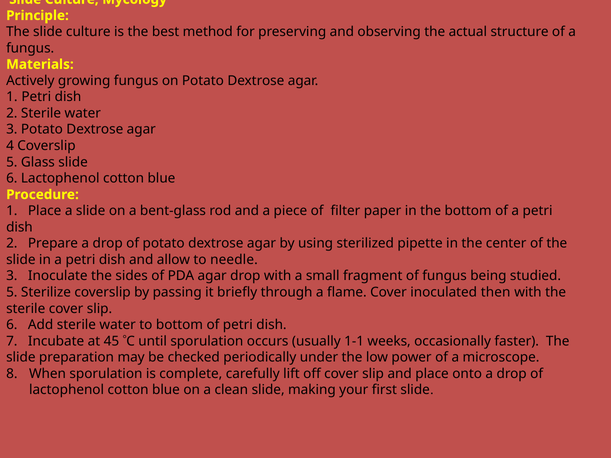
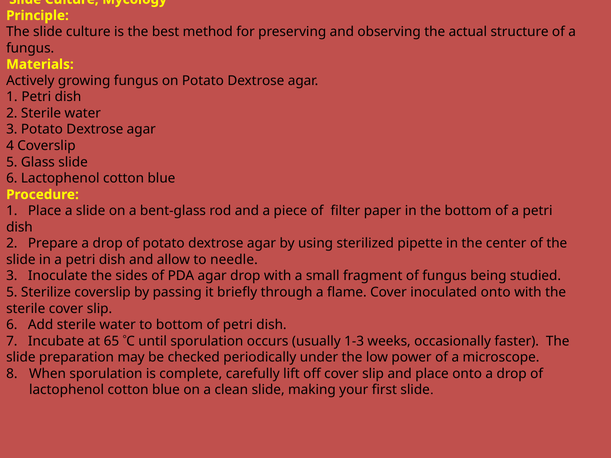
inoculated then: then -> onto (496, 292)
45: 45 -> 65 (111, 341)
1-1: 1-1 -> 1-3 (354, 341)
